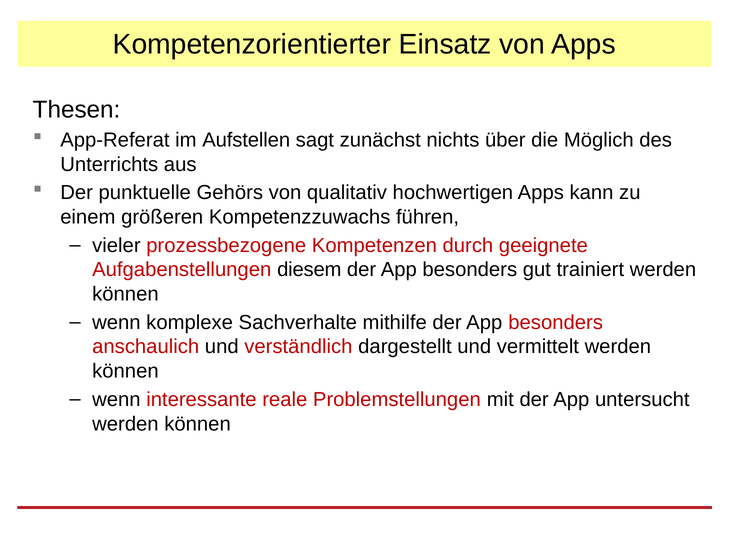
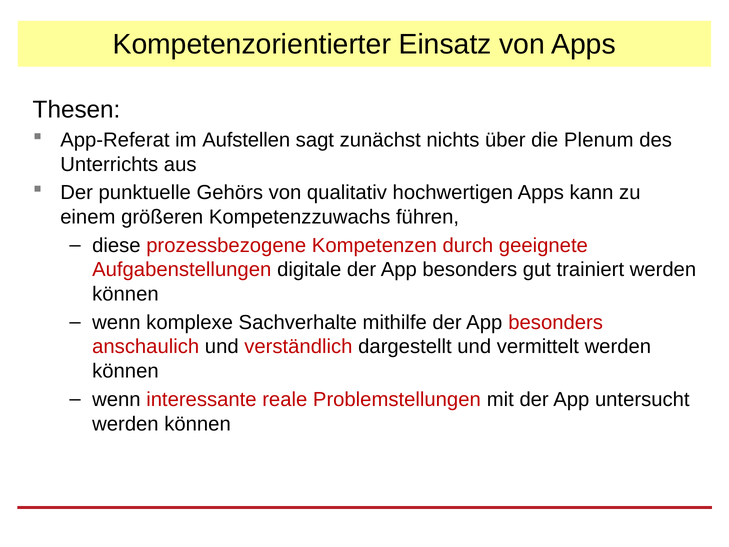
Möglich: Möglich -> Plenum (599, 140)
vieler: vieler -> diese (116, 245)
diesem: diesem -> digitale (309, 270)
